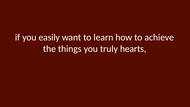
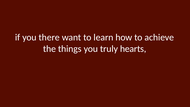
easily: easily -> there (49, 37)
